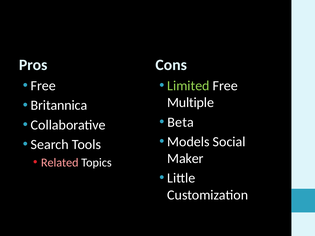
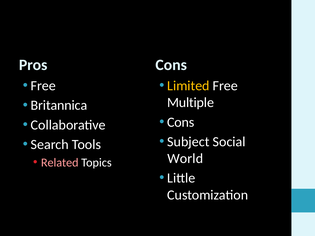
Limited colour: light green -> yellow (188, 86)
Beta: Beta -> Cons (181, 122)
Models: Models -> Subject (188, 142)
Maker: Maker -> World (185, 159)
